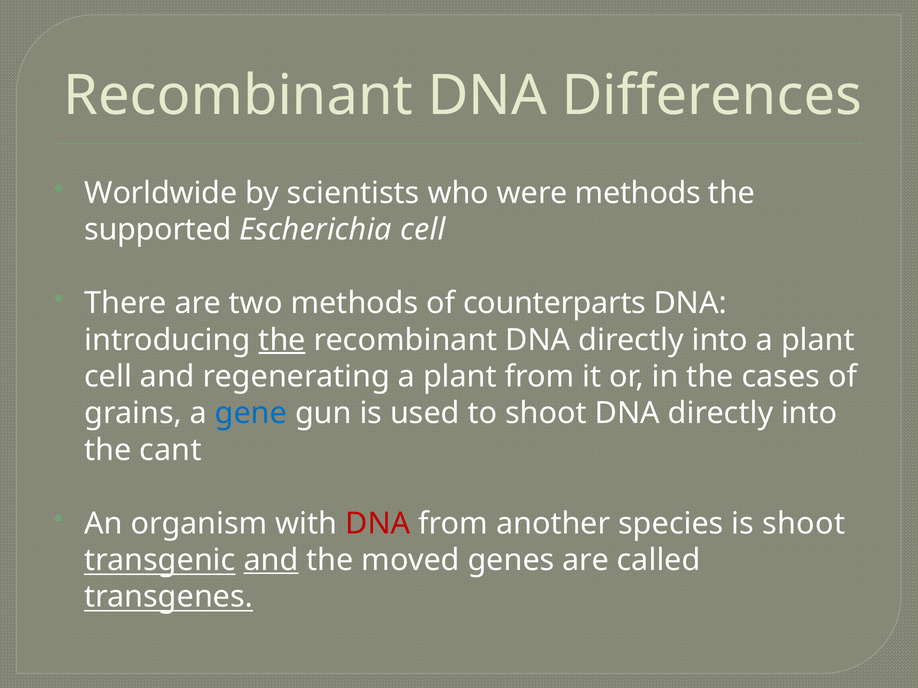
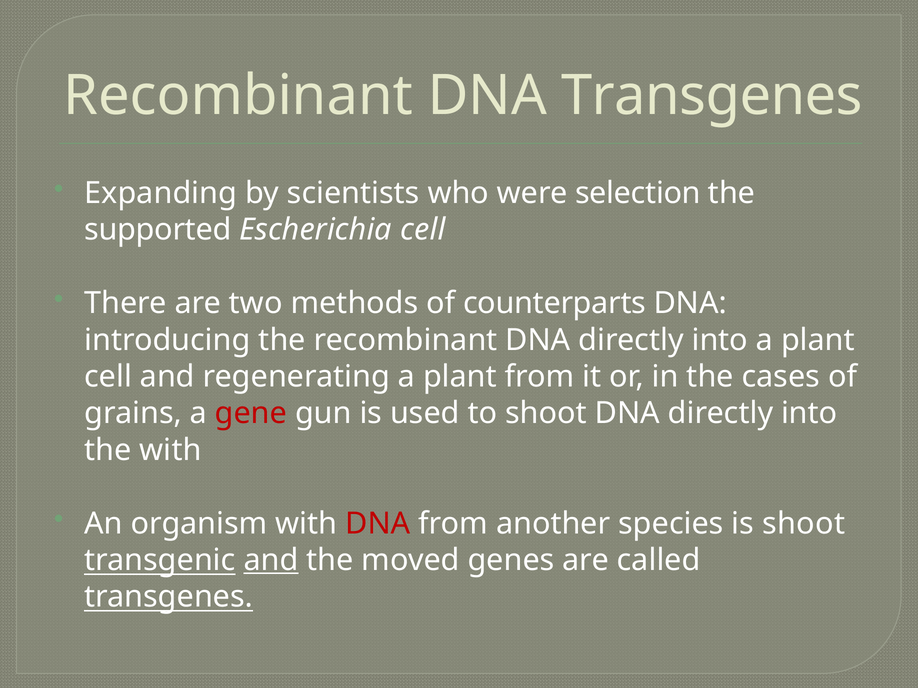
DNA Differences: Differences -> Transgenes (712, 96)
Worldwide: Worldwide -> Expanding (161, 193)
were methods: methods -> selection (638, 193)
the underline: present -> none (282, 340)
gene colour: blue -> red (251, 414)
the cant: cant -> with (170, 450)
